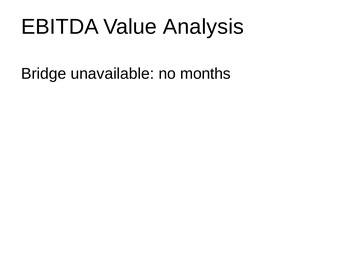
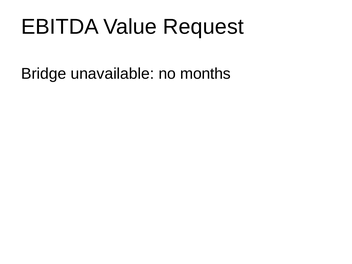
Analysis: Analysis -> Request (203, 27)
